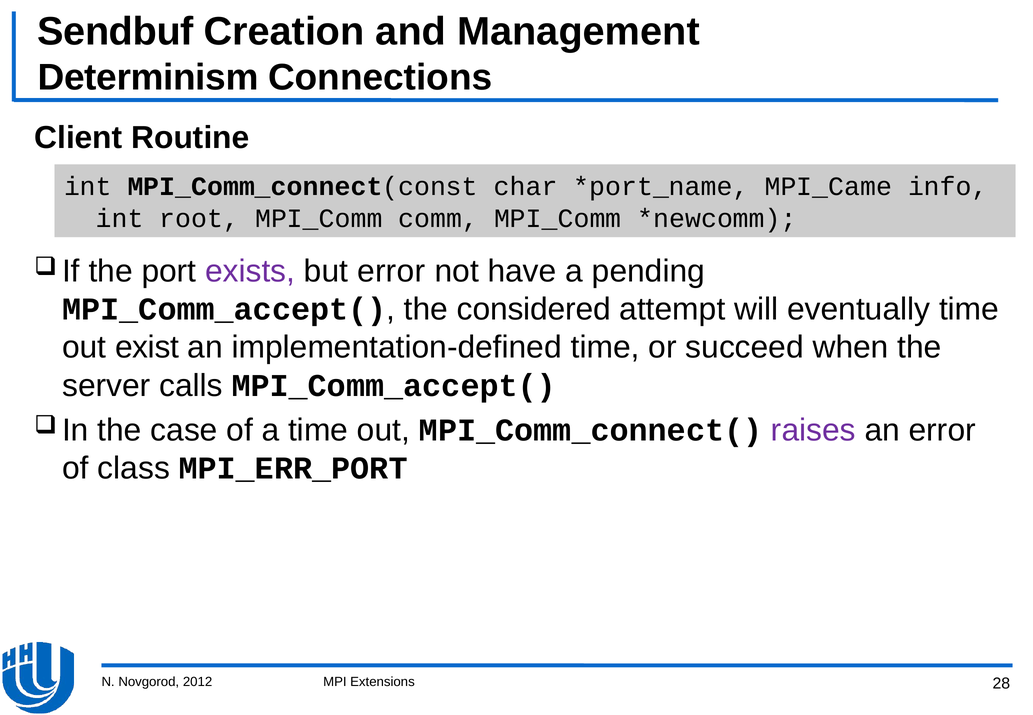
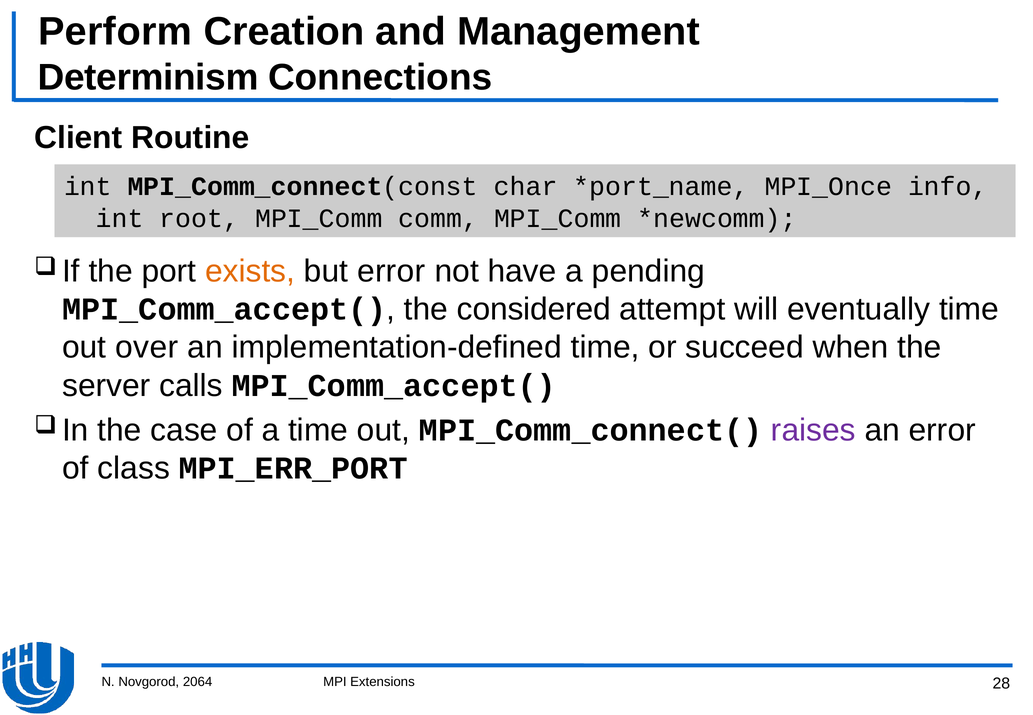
Sendbuf: Sendbuf -> Perform (115, 31)
MPI_Came: MPI_Came -> MPI_Once (828, 187)
exists colour: purple -> orange (250, 271)
exist: exist -> over (147, 348)
2012: 2012 -> 2064 (198, 682)
